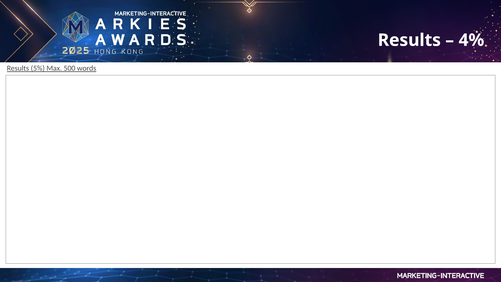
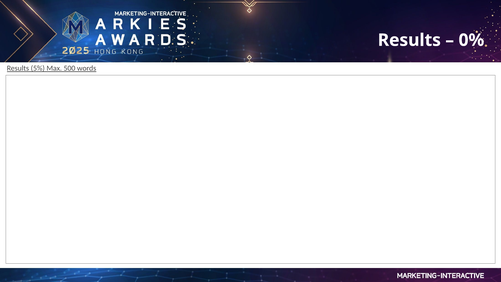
4%: 4% -> 0% (471, 40)
